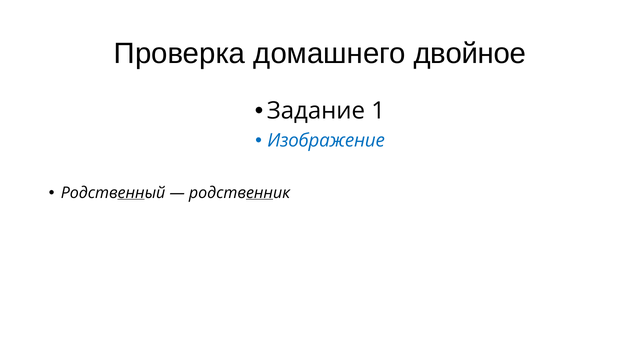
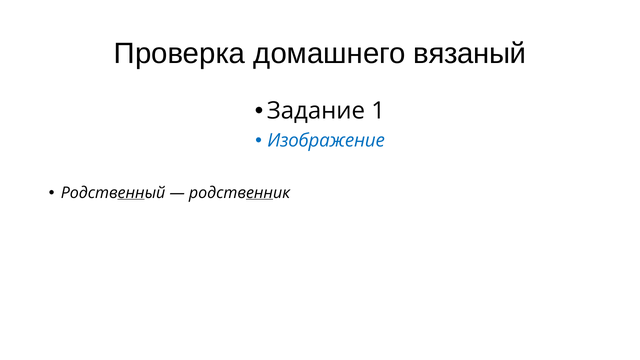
двойное: двойное -> вязаный (470, 54)
